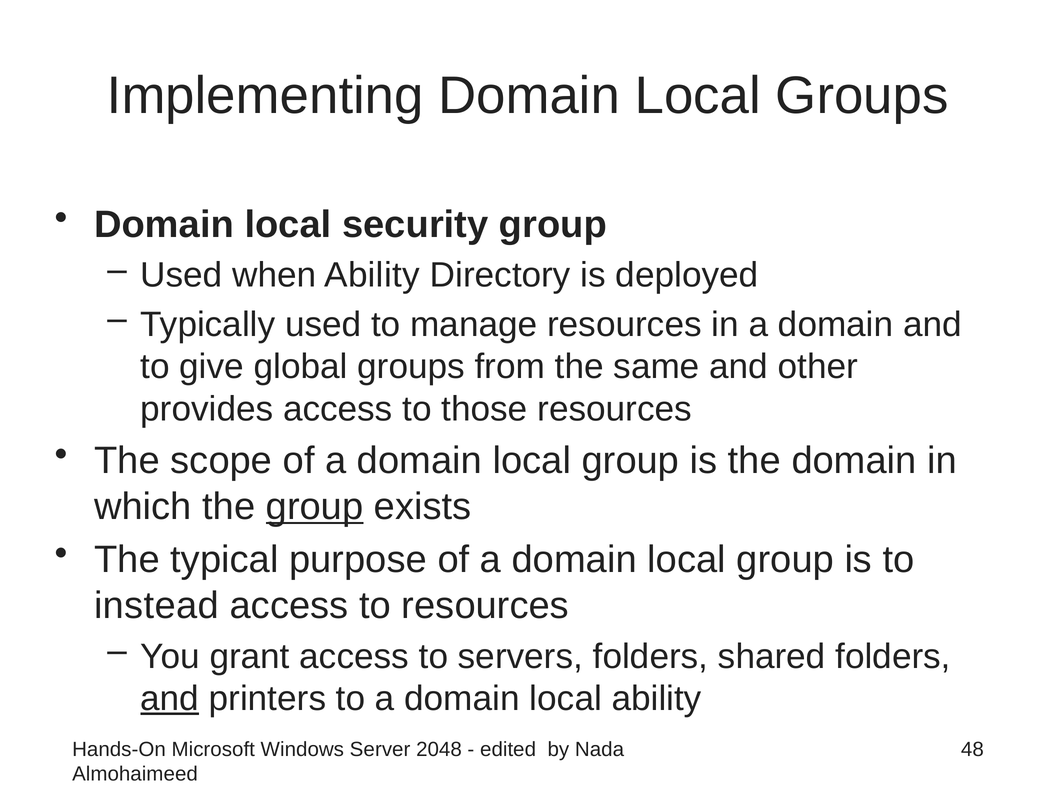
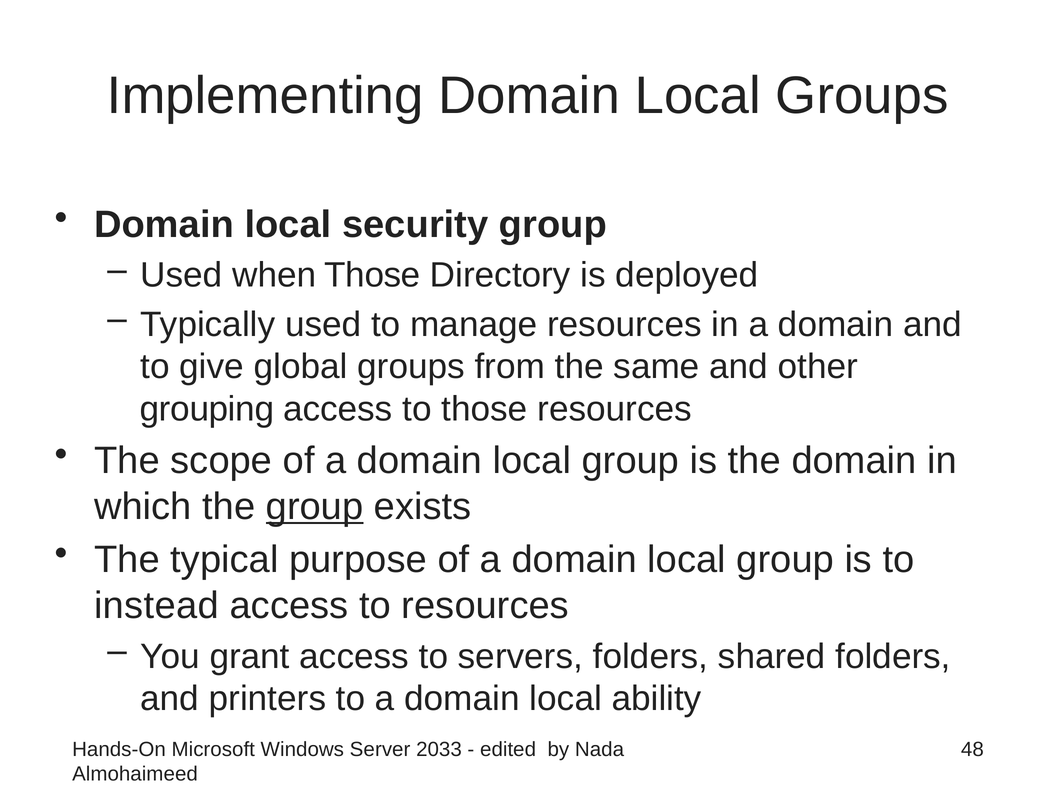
when Ability: Ability -> Those (372, 275)
provides: provides -> grouping (207, 409)
and underline: present -> none (170, 699)
2048: 2048 -> 2033 (439, 749)
